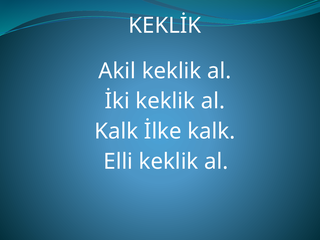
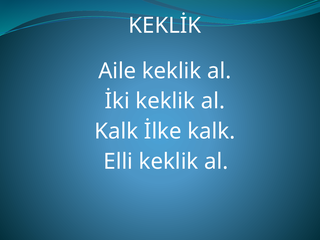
Akil: Akil -> Aile (117, 71)
